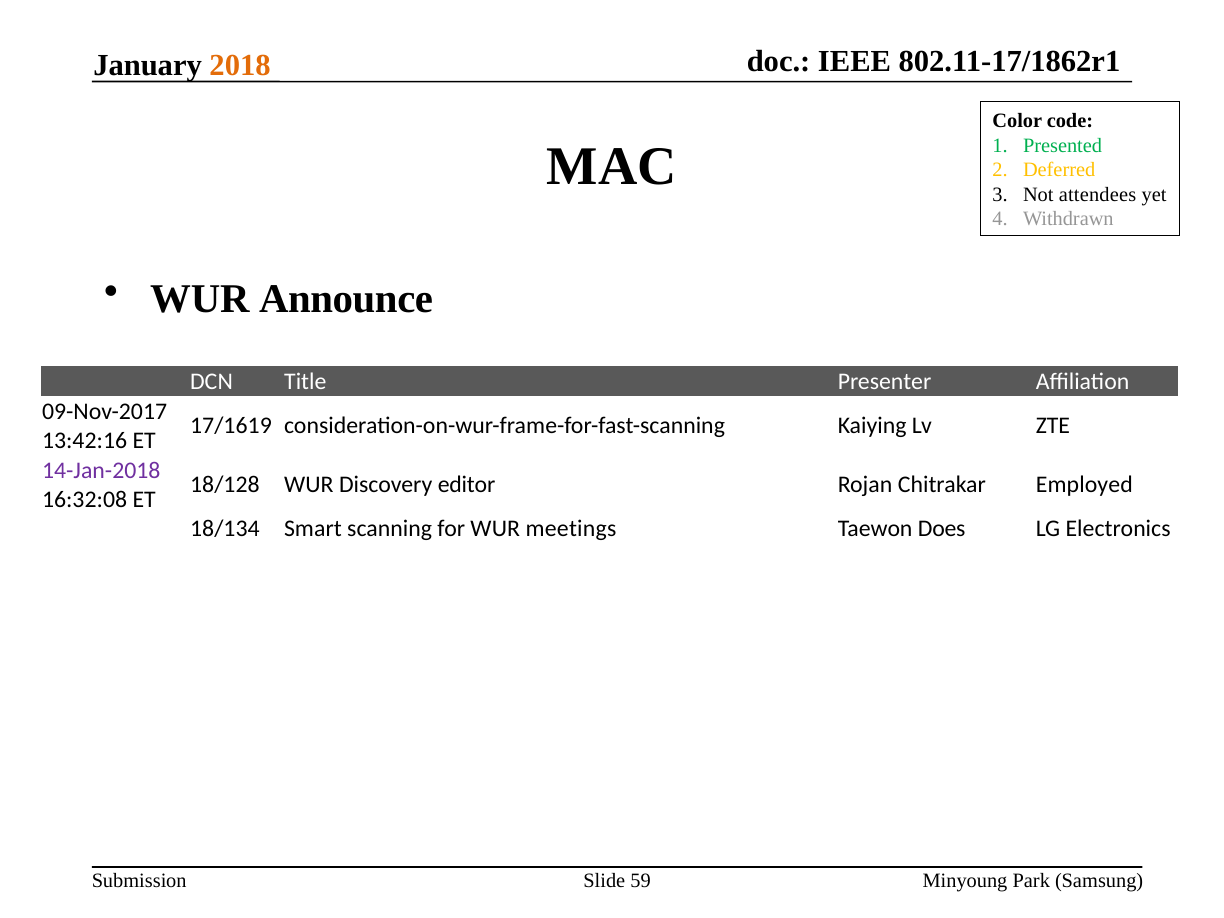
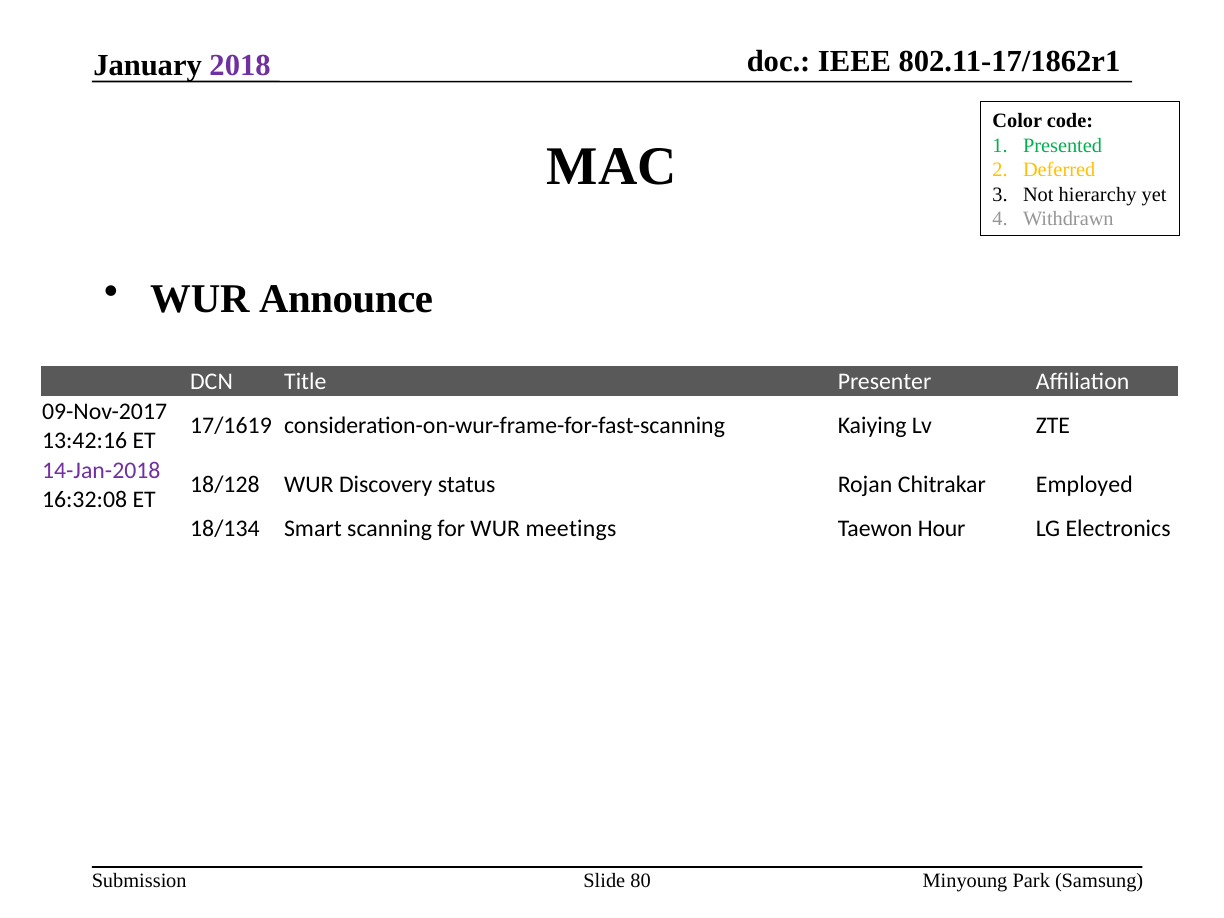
2018 colour: orange -> purple (240, 65)
attendees: attendees -> hierarchy (1098, 195)
editor: editor -> status (467, 484)
Does: Does -> Hour (942, 529)
59: 59 -> 80 (641, 880)
